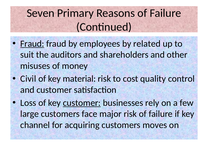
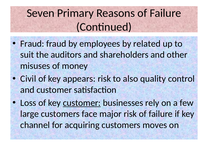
Fraud underline: present -> none (32, 44)
material: material -> appears (79, 79)
cost: cost -> also (131, 79)
